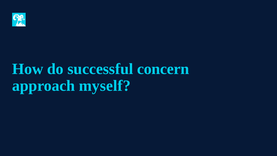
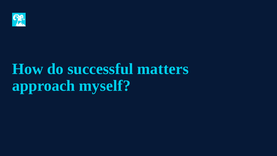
concern: concern -> matters (163, 69)
